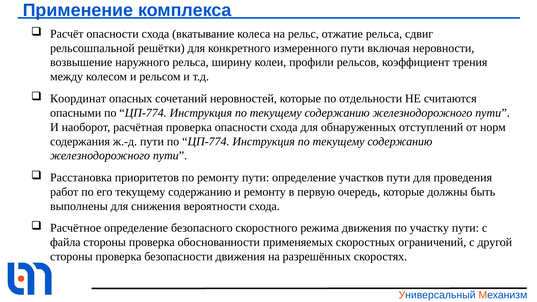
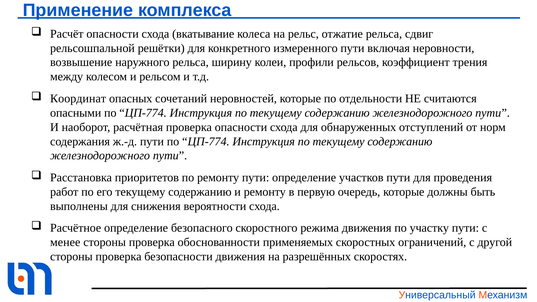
файла: файла -> менее (65, 242)
